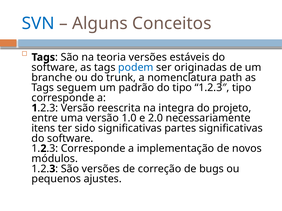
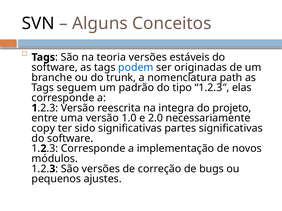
SVN colour: blue -> black (38, 24)
1.2.3″ tipo: tipo -> elas (242, 88)
itens: itens -> copy (43, 129)
